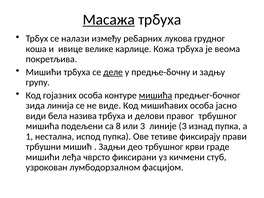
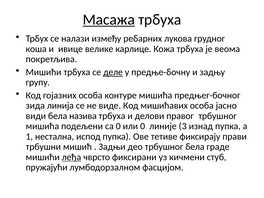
мишића underline: present -> none (156, 95)
са 8: 8 -> 0 (118, 126)
или 3: 3 -> 0 (143, 126)
трбушног крви: крви -> бела (195, 147)
леђа underline: none -> present (71, 157)
узрокован: узрокован -> пружајући (47, 167)
